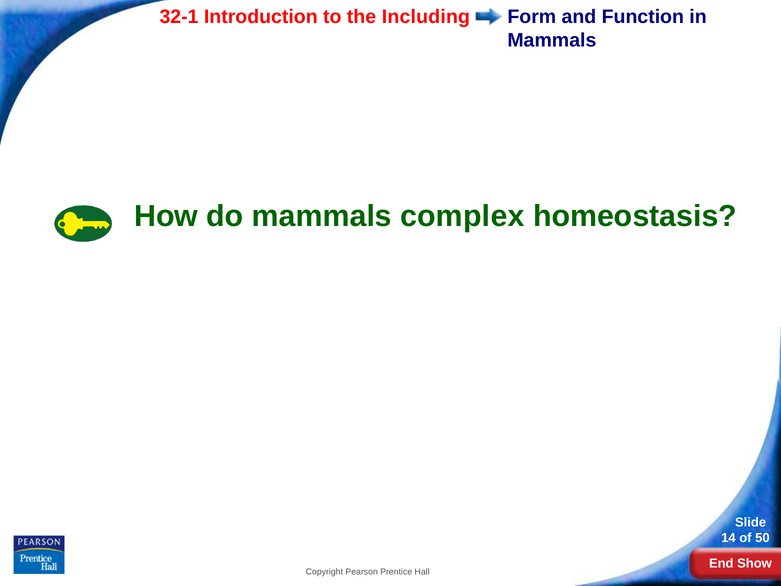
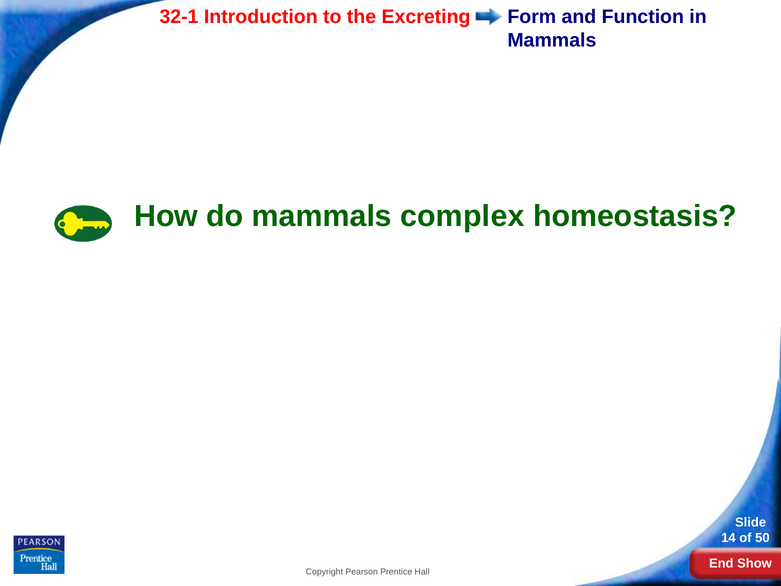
Including: Including -> Excreting (426, 17)
